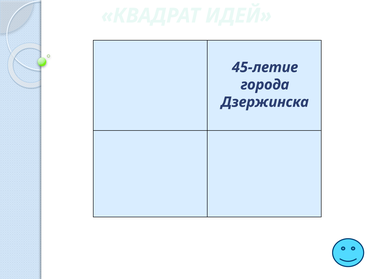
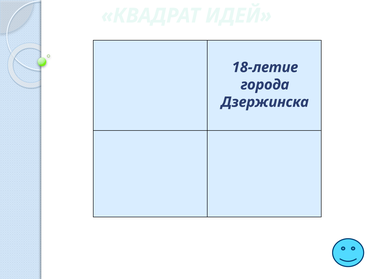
45-летие: 45-летие -> 18-летие (265, 68)
